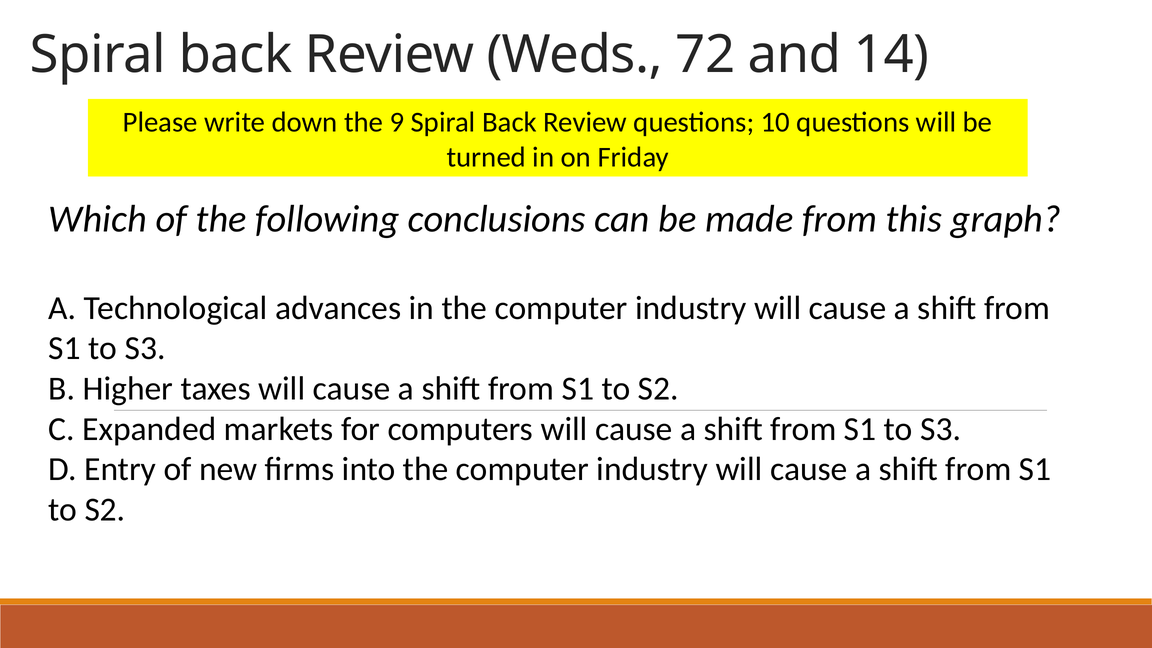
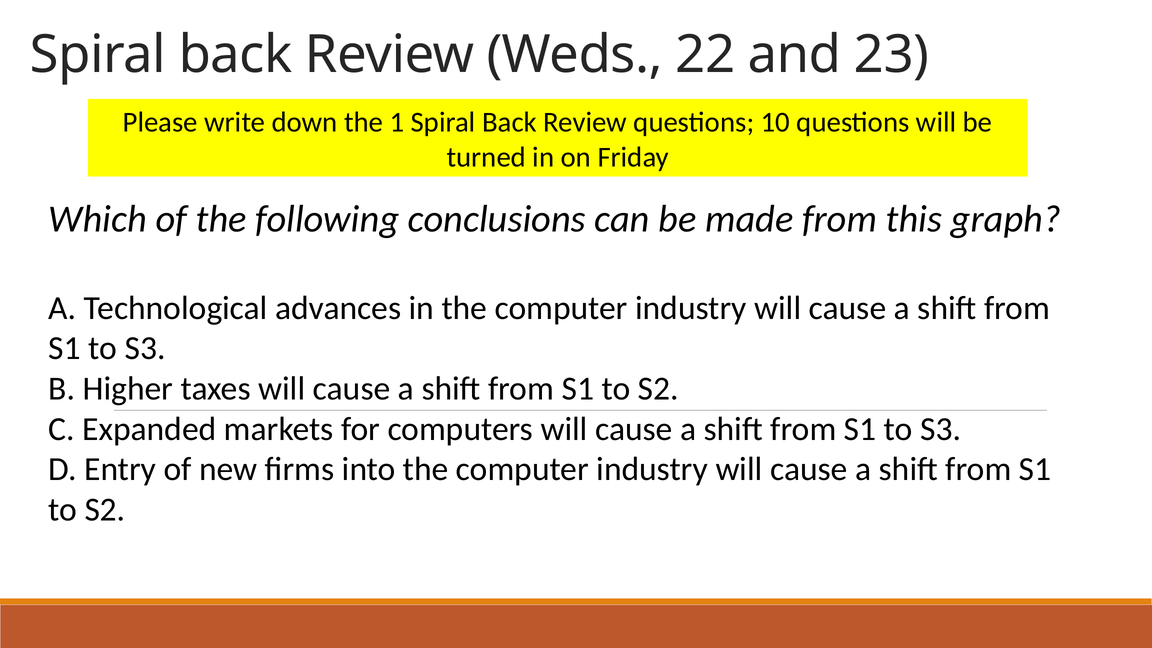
72: 72 -> 22 (705, 55)
14: 14 -> 23 (891, 55)
9: 9 -> 1 (397, 122)
